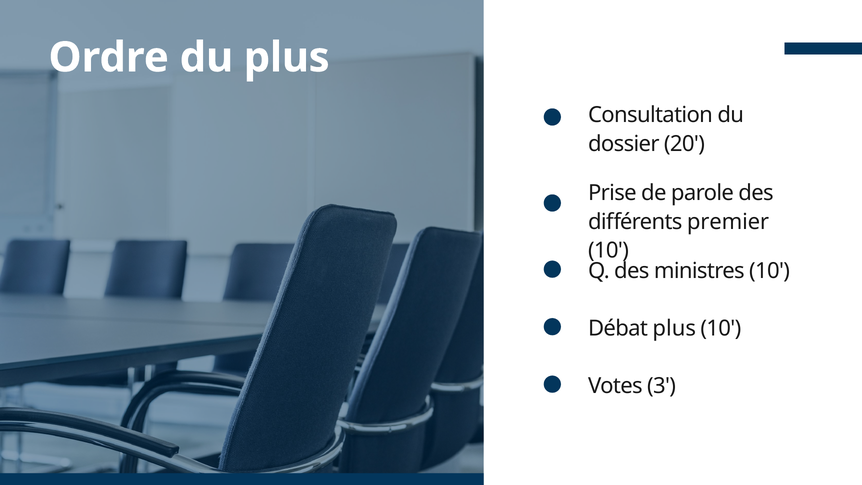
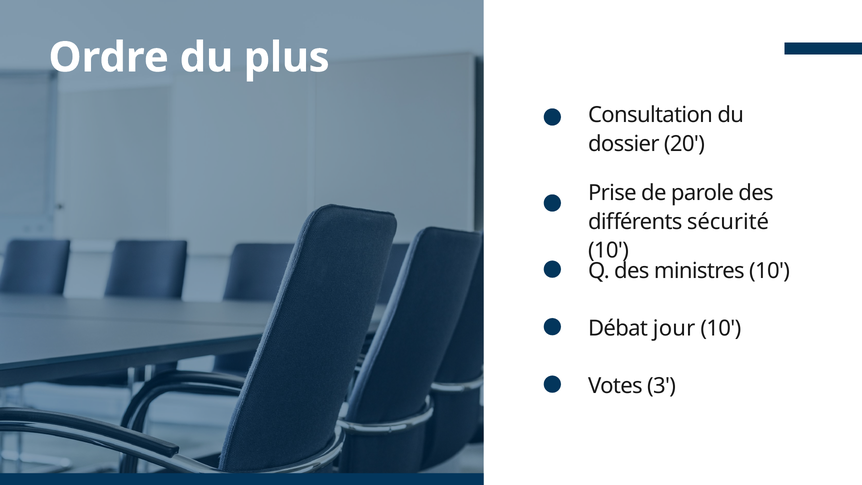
premier: premier -> sécurité (728, 222)
Débat plus: plus -> jour (674, 329)
